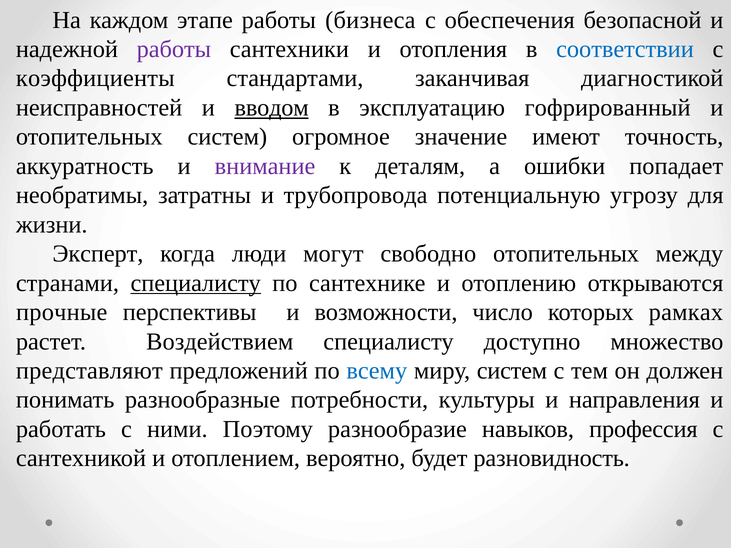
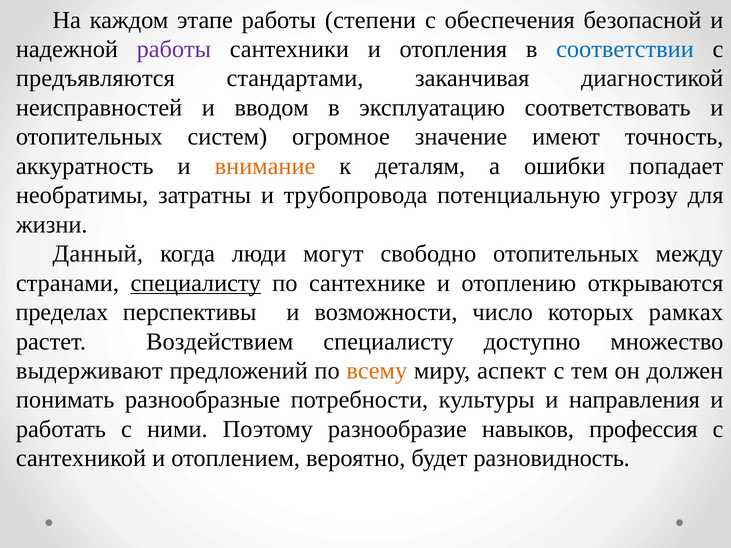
бизнеса: бизнеса -> степени (370, 20)
коэффициенты: коэффициенты -> предъявляются (95, 78)
вводом underline: present -> none (272, 108)
гофрированный: гофрированный -> соответствовать (608, 108)
внимание colour: purple -> orange (265, 166)
Эксперт: Эксперт -> Данный (98, 254)
прочные: прочные -> пределах (62, 312)
представляют: представляют -> выдерживают (89, 371)
всему colour: blue -> orange (377, 371)
миру систем: систем -> аспект (512, 371)
